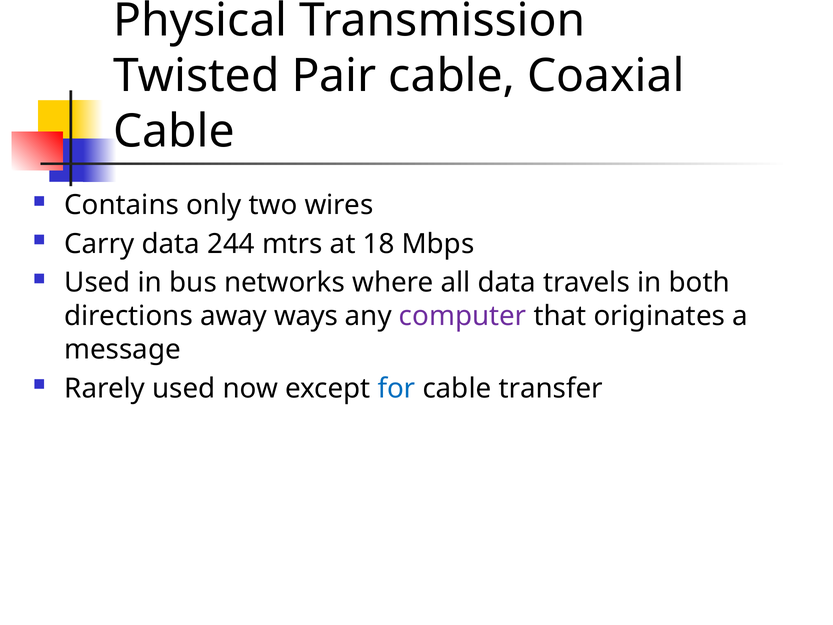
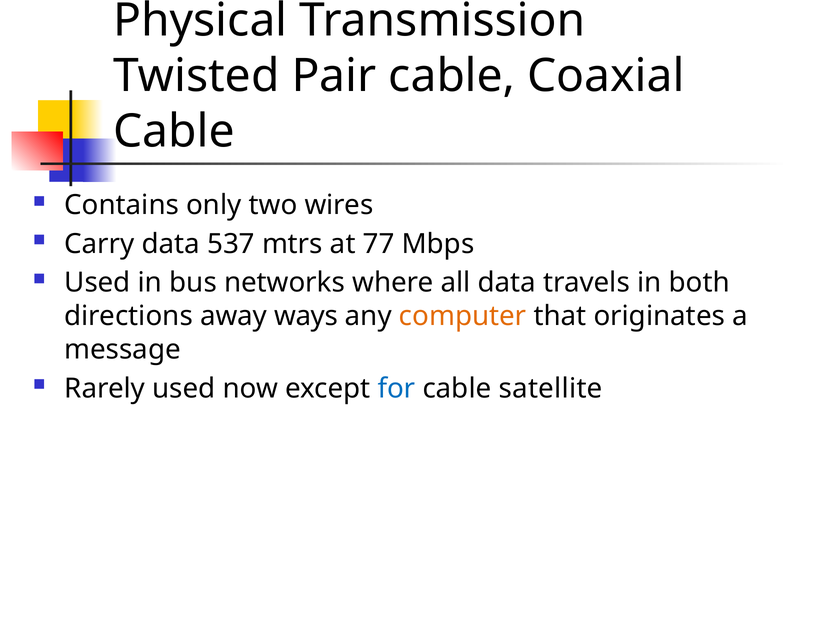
244: 244 -> 537 (231, 244)
18: 18 -> 77 (379, 244)
computer colour: purple -> orange (463, 316)
transfer: transfer -> satellite (551, 388)
